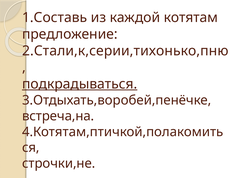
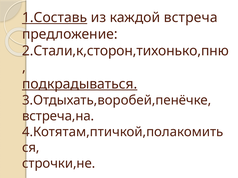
1.Составь underline: none -> present (55, 18)
котятам: котятам -> встреча (191, 18)
2.Стали,к,серии,тихонько,пню: 2.Стали,к,серии,тихонько,пню -> 2.Стали,к,сторон,тихонько,пню (125, 51)
